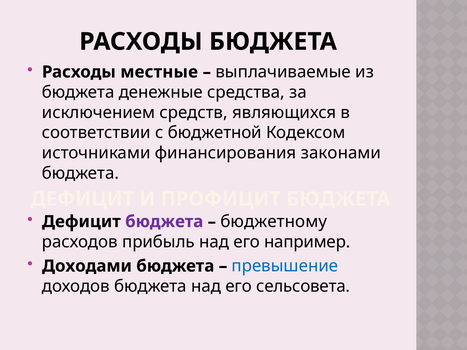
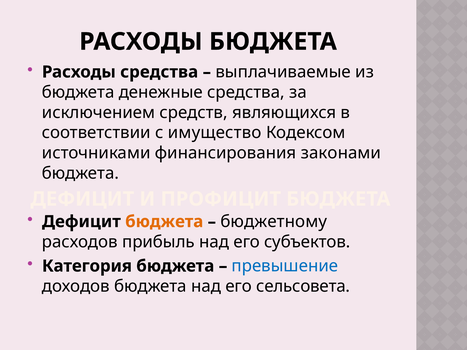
Расходы местные: местные -> средства (159, 72)
бюджетной: бюджетной -> имущество (215, 133)
бюджета colour: purple -> orange (164, 222)
например: например -> субъектов (307, 242)
Доходами: Доходами -> Категория (87, 266)
